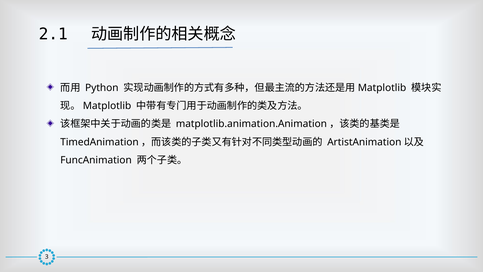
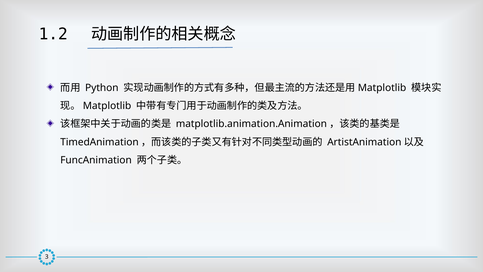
2.1: 2.1 -> 1.2 (53, 34)
